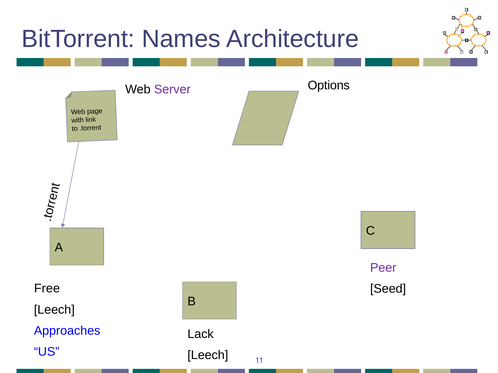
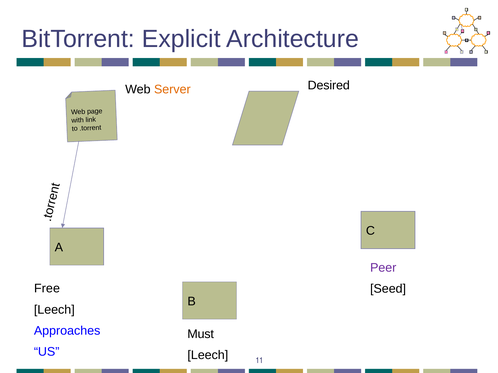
Names: Names -> Explicit (181, 39)
Options: Options -> Desired (329, 85)
Server colour: purple -> orange (172, 90)
Lack: Lack -> Must (201, 334)
